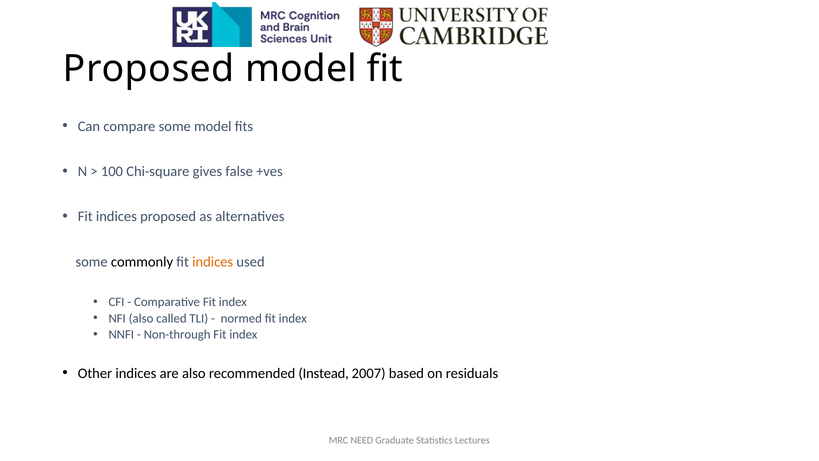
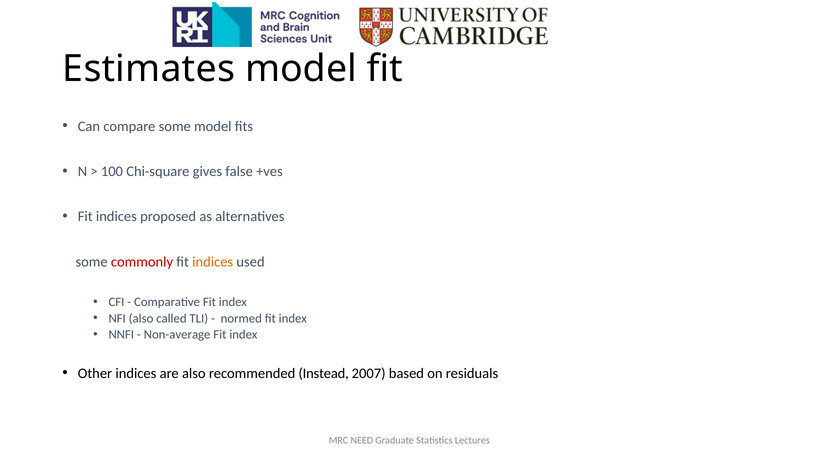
Proposed: Proposed -> Estimates (149, 69)
commonly colour: black -> red (142, 262)
Non-through: Non-through -> Non-average (177, 335)
